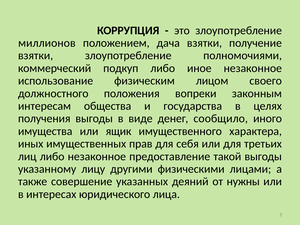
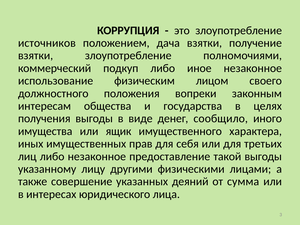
миллионов: миллионов -> источников (47, 43)
нужны: нужны -> сумма (243, 182)
